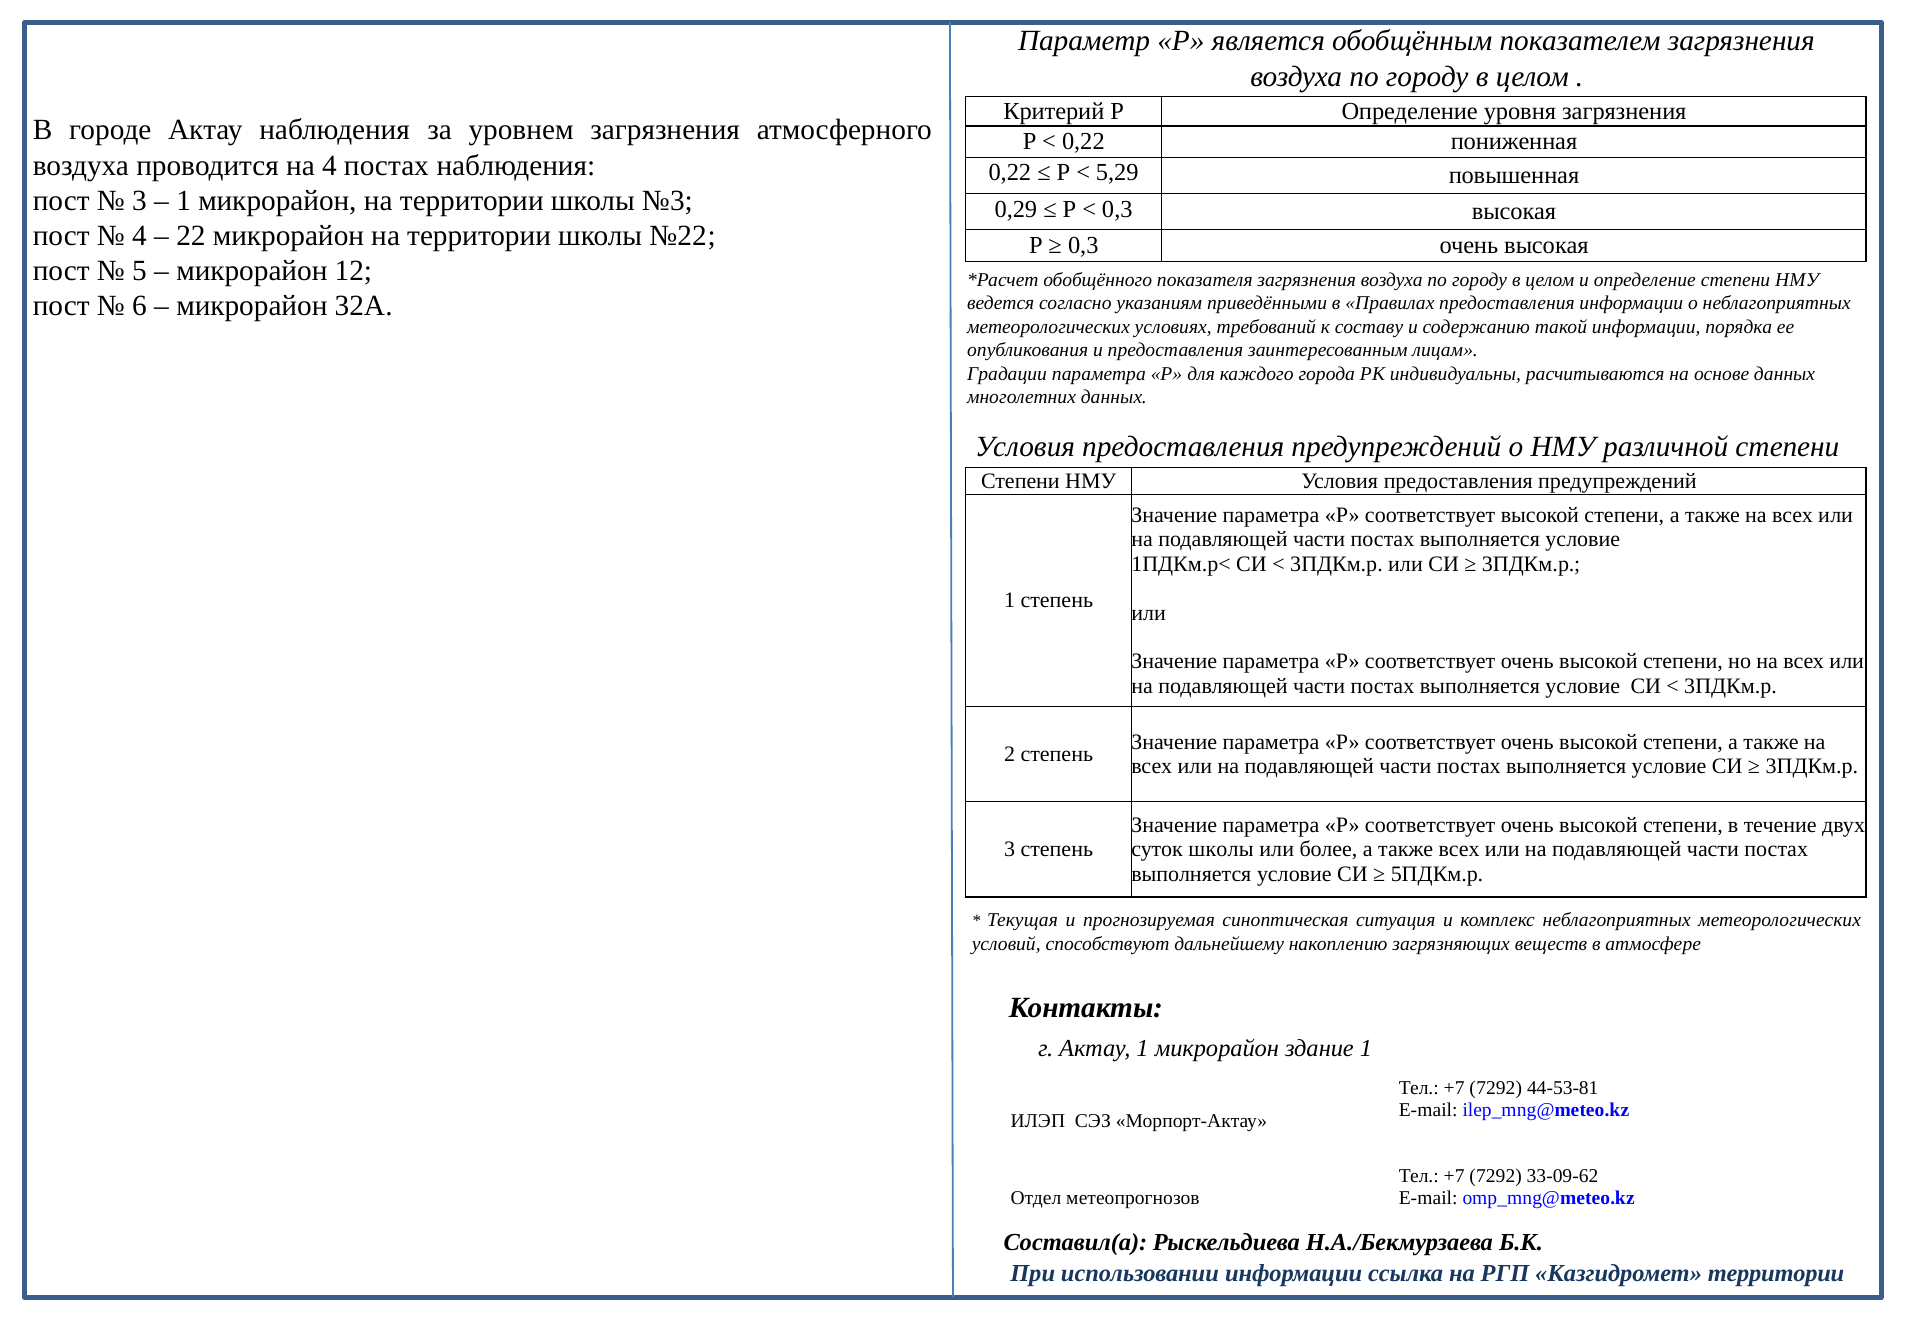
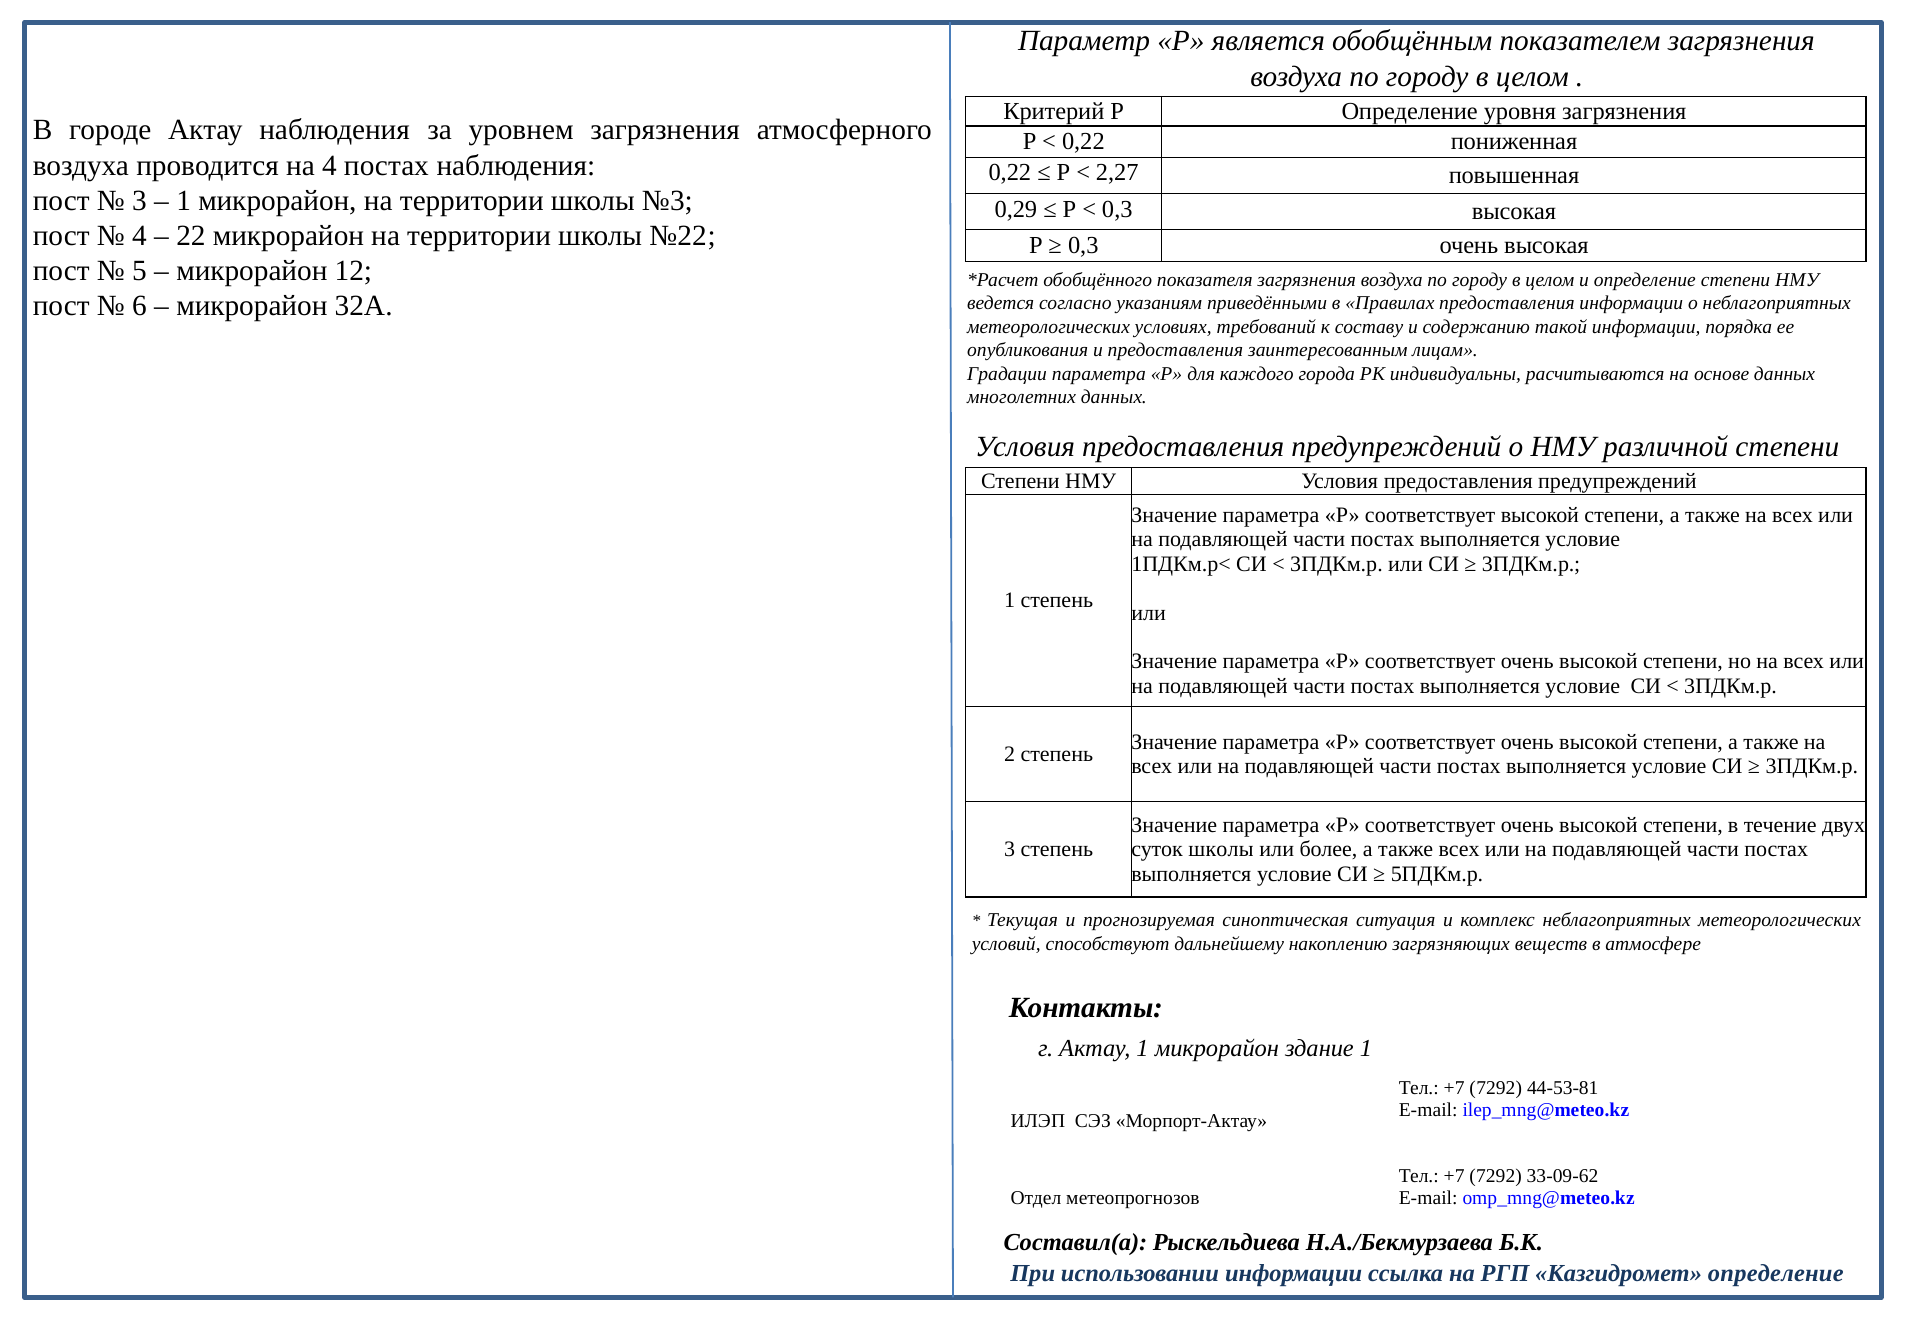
5,29: 5,29 -> 2,27 (1117, 173)
Казгидромет территории: территории -> определение (1776, 1273)
